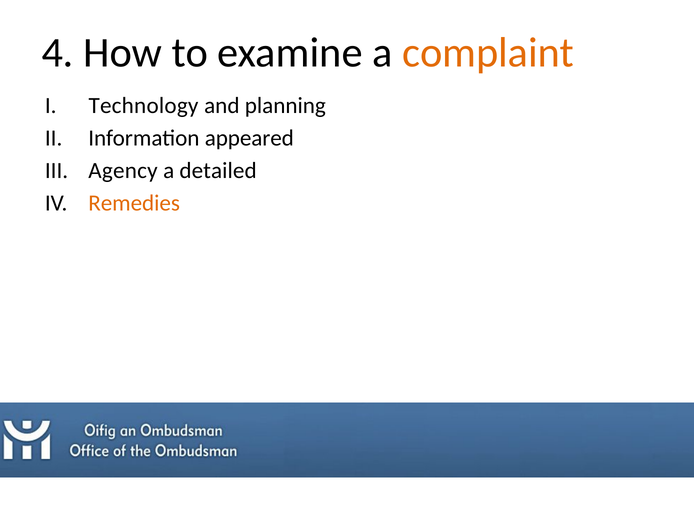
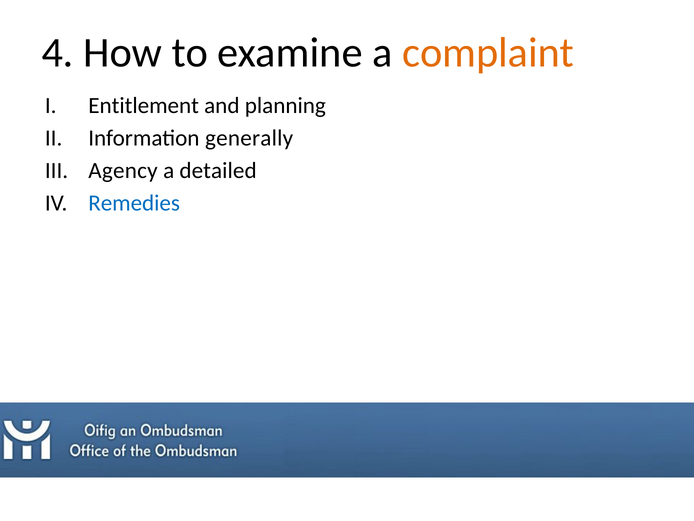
Technology: Technology -> Entitlement (144, 106)
appeared: appeared -> generally (249, 138)
Remedies colour: orange -> blue (134, 203)
